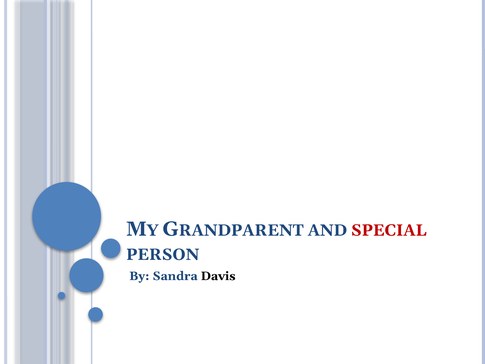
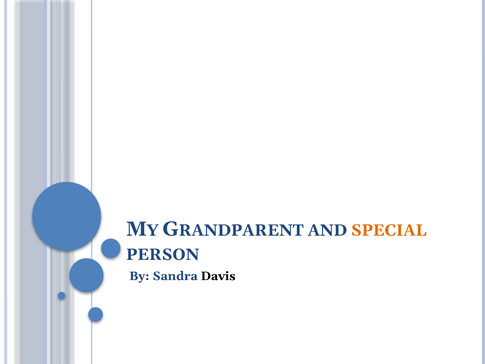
SPECIAL colour: red -> orange (389, 230)
